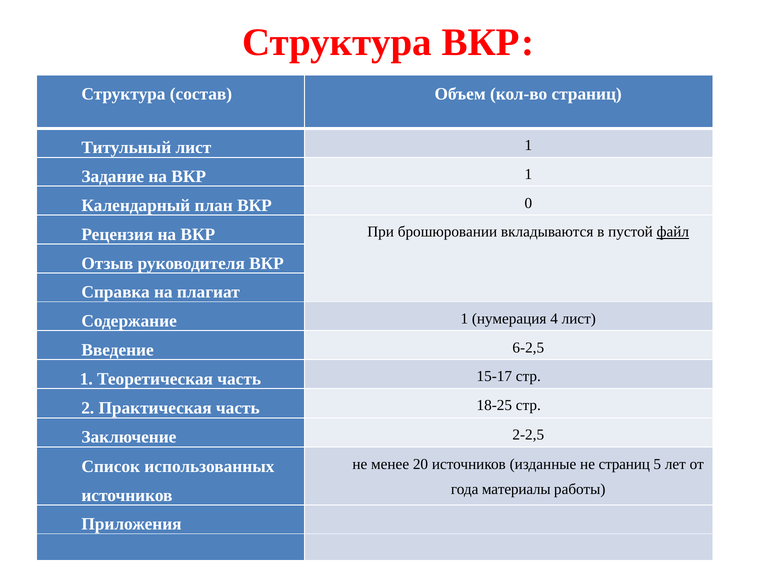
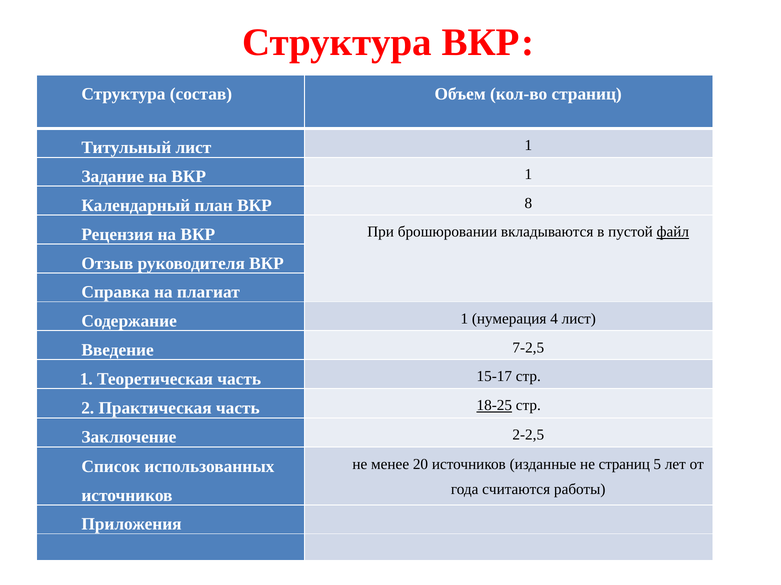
0: 0 -> 8 (528, 203)
6-2,5: 6-2,5 -> 7-2,5 (528, 348)
18-25 underline: none -> present (494, 406)
материалы: материалы -> считаются (516, 490)
